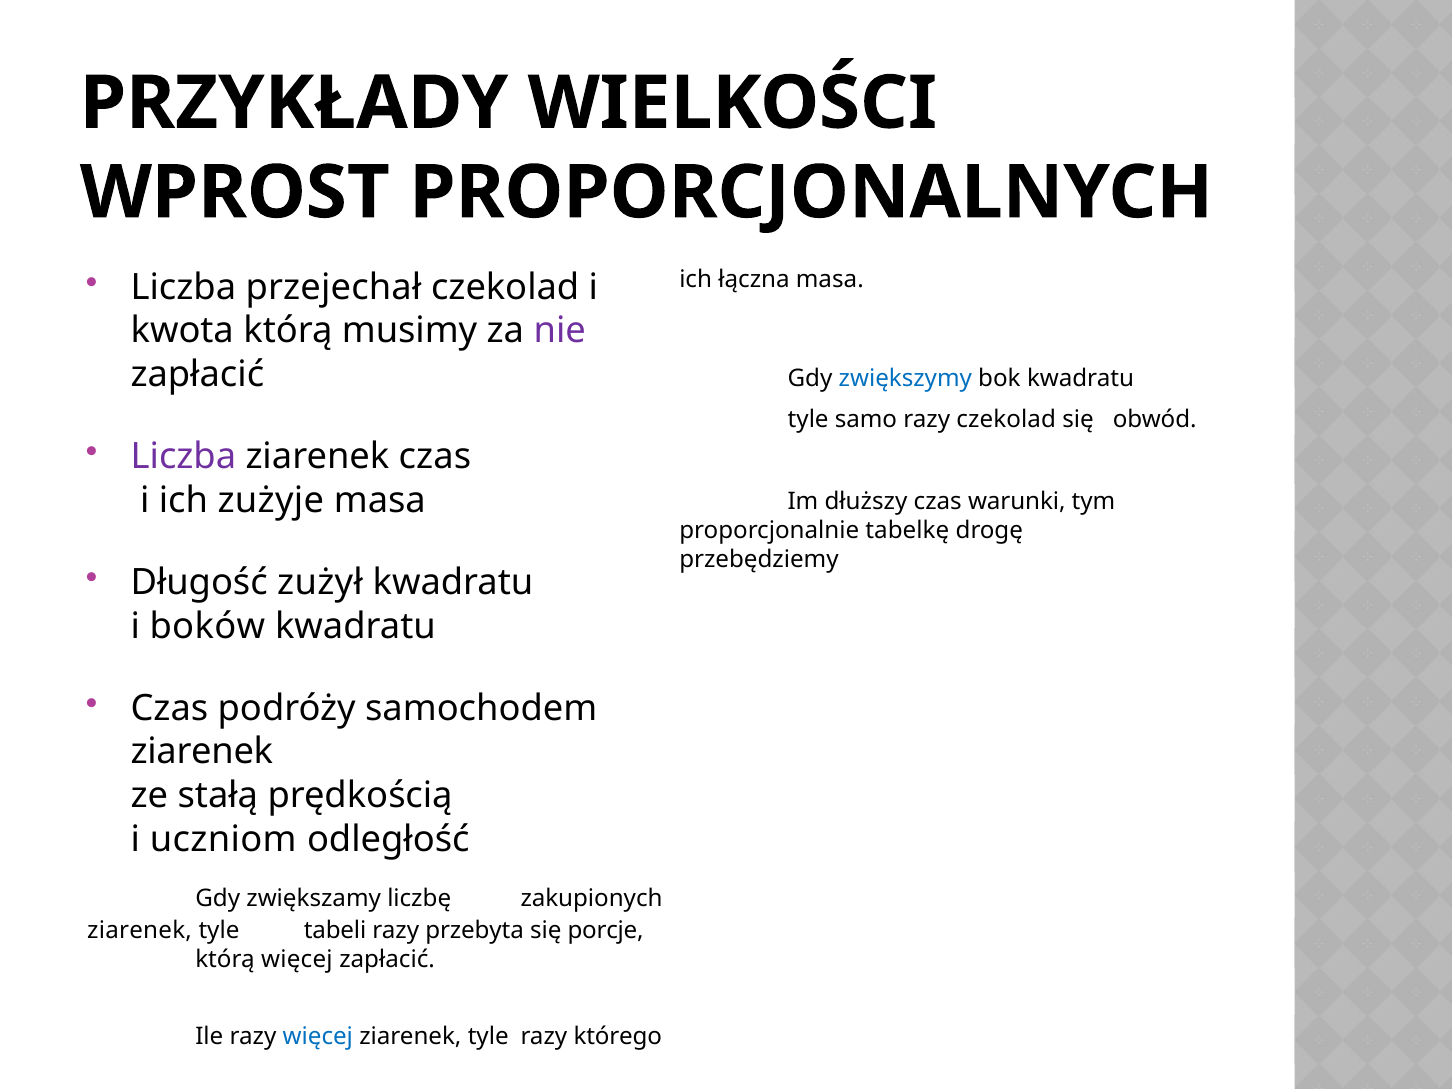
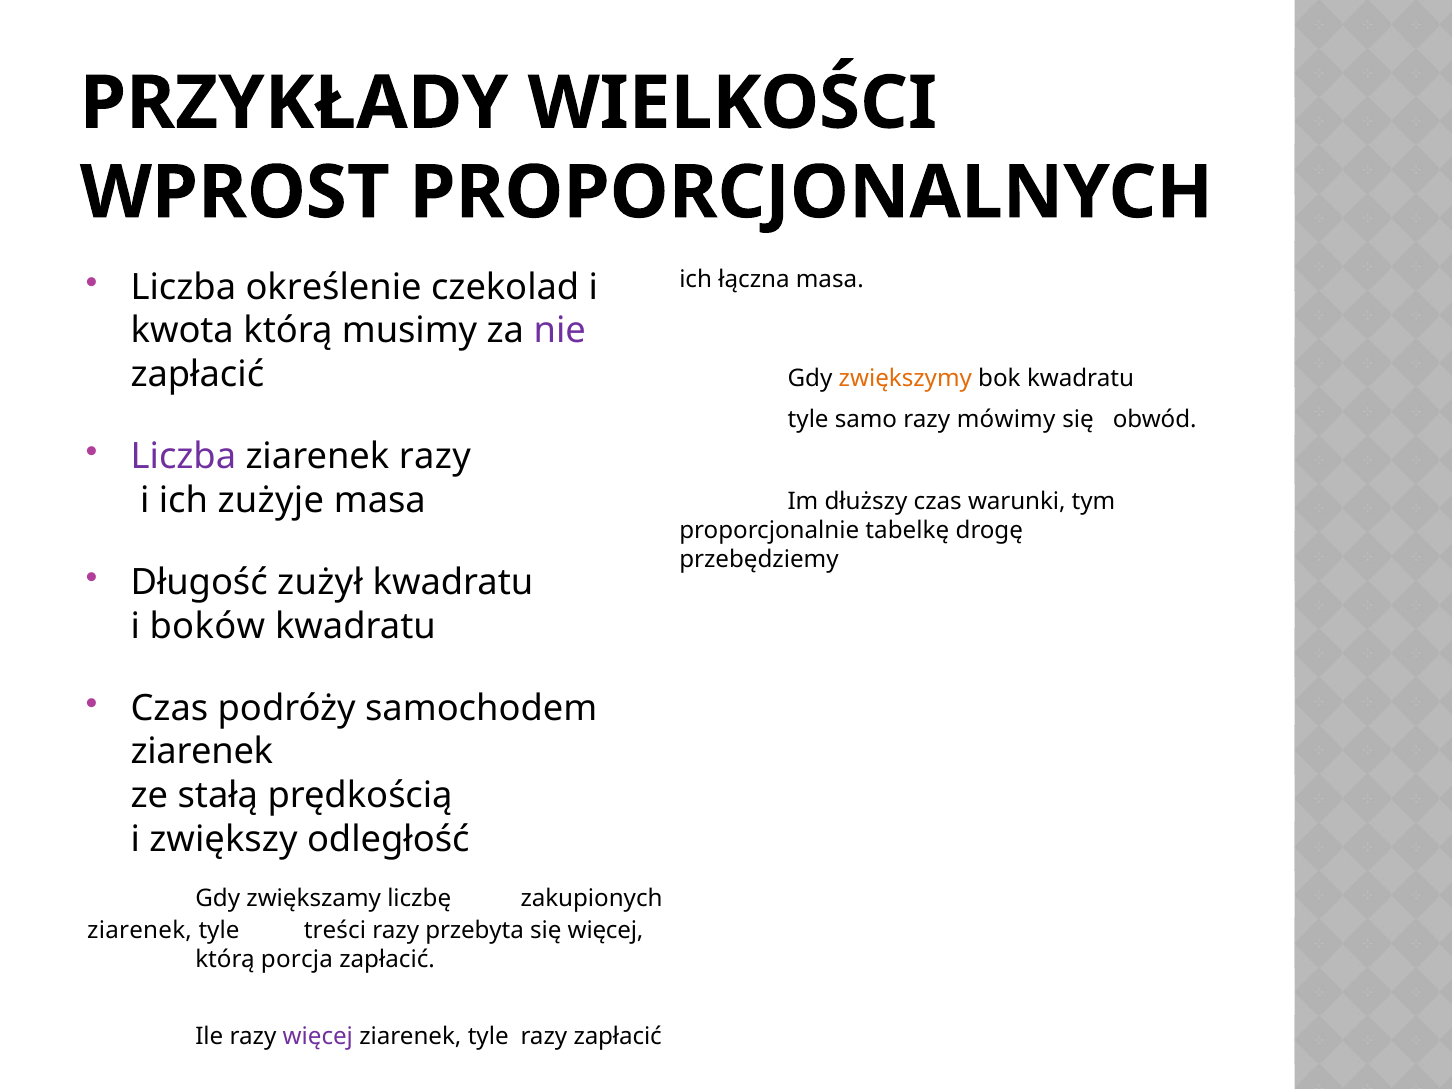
przejechał: przejechał -> określenie (334, 287)
zwiększymy colour: blue -> orange (905, 378)
razy czekolad: czekolad -> mówimy (1006, 419)
ziarenek czas: czas -> razy (435, 457)
uczniom: uczniom -> zwiększy (223, 839)
tabeli: tabeli -> treści (335, 930)
się porcje: porcje -> więcej (606, 930)
którą więcej: więcej -> porcja (297, 959)
więcej colour: blue -> purple (318, 1037)
razy którego: którego -> zapłacić (618, 1037)
